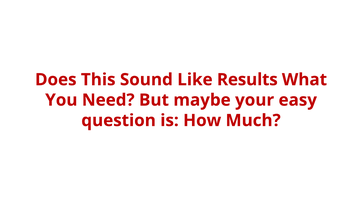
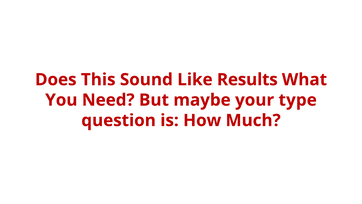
easy: easy -> type (298, 100)
